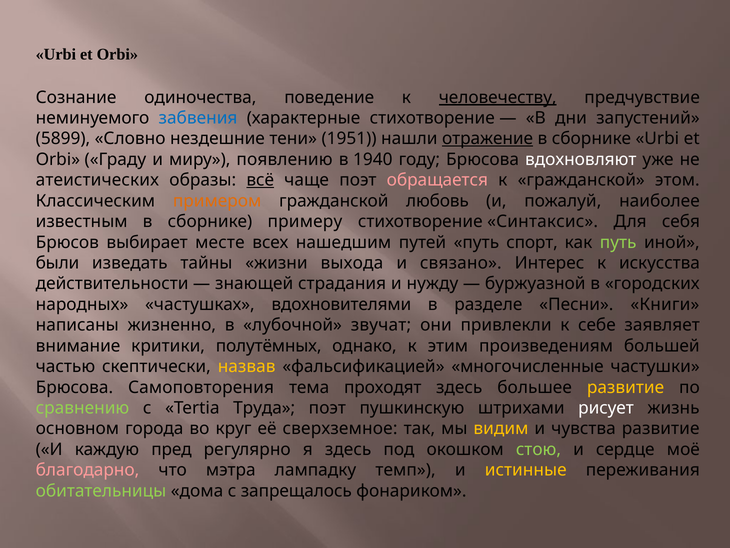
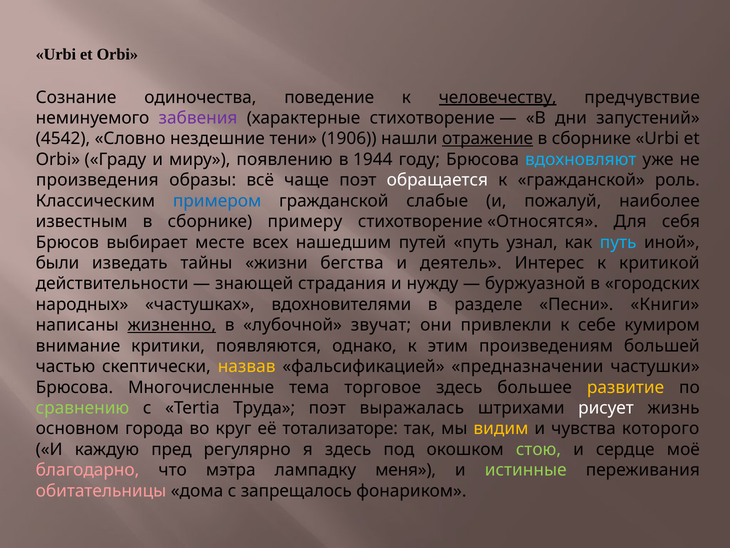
забвения colour: blue -> purple (198, 118)
5899: 5899 -> 4542 (63, 139)
1951: 1951 -> 1906 (349, 139)
1940: 1940 -> 1944 (373, 159)
вдохновляют colour: white -> light blue (581, 159)
атеистических: атеистических -> произведения (97, 180)
всё underline: present -> none (260, 180)
обращается colour: pink -> white (437, 180)
этом: этом -> роль (677, 180)
примером colour: orange -> blue (217, 201)
любовь: любовь -> слабые (437, 201)
Синтаксис: Синтаксис -> Относятся (543, 221)
спорт: спорт -> узнал (532, 242)
путь colour: light green -> light blue (618, 242)
выхода: выхода -> бегства (352, 263)
связано: связано -> деятель (461, 263)
искусства: искусства -> критикой (659, 263)
жизненно underline: none -> present (172, 325)
заявляет: заявляет -> кумиром (662, 325)
полутёмных: полутёмных -> появляются (269, 346)
многочисленные: многочисленные -> предназначении (527, 366)
Самоповторения: Самоповторения -> Многочисленные (201, 387)
проходят: проходят -> торговое (383, 387)
пушкинскую: пушкинскую -> выражалась (412, 408)
сверхземное: сверхземное -> тотализаторе (340, 428)
чувства развитие: развитие -> которого (661, 428)
темп: темп -> меня (406, 470)
истинные colour: yellow -> light green (526, 470)
обитательницы colour: light green -> pink (101, 490)
